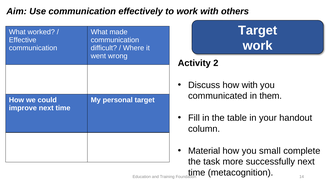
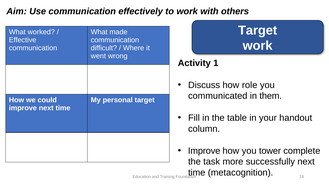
2: 2 -> 1 (216, 63)
how with: with -> role (250, 85)
Material: Material -> Improve (204, 151)
small: small -> tower (270, 151)
